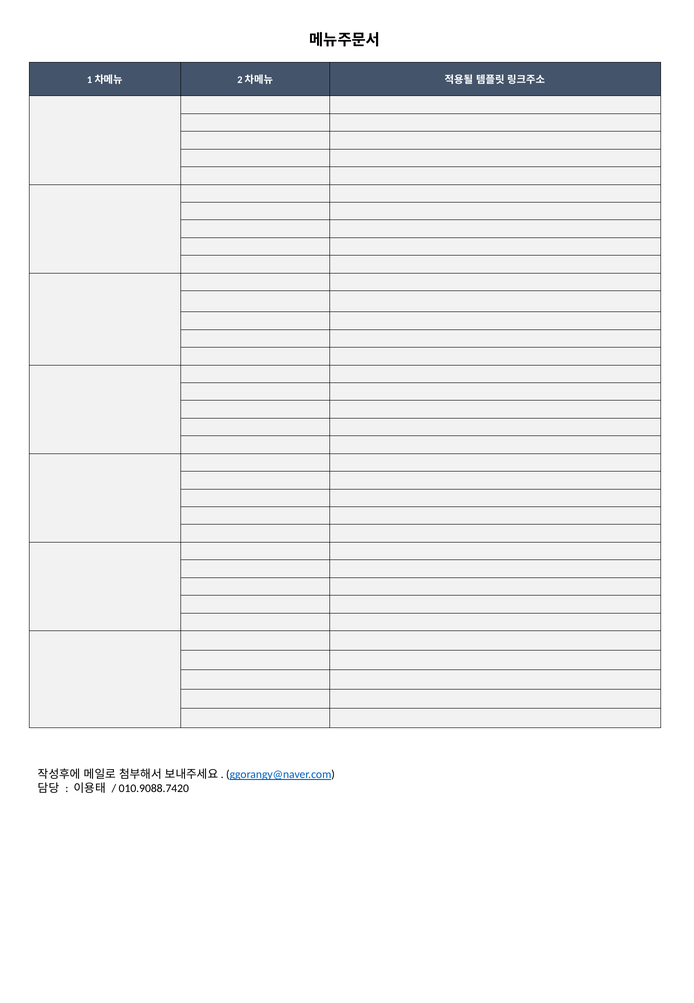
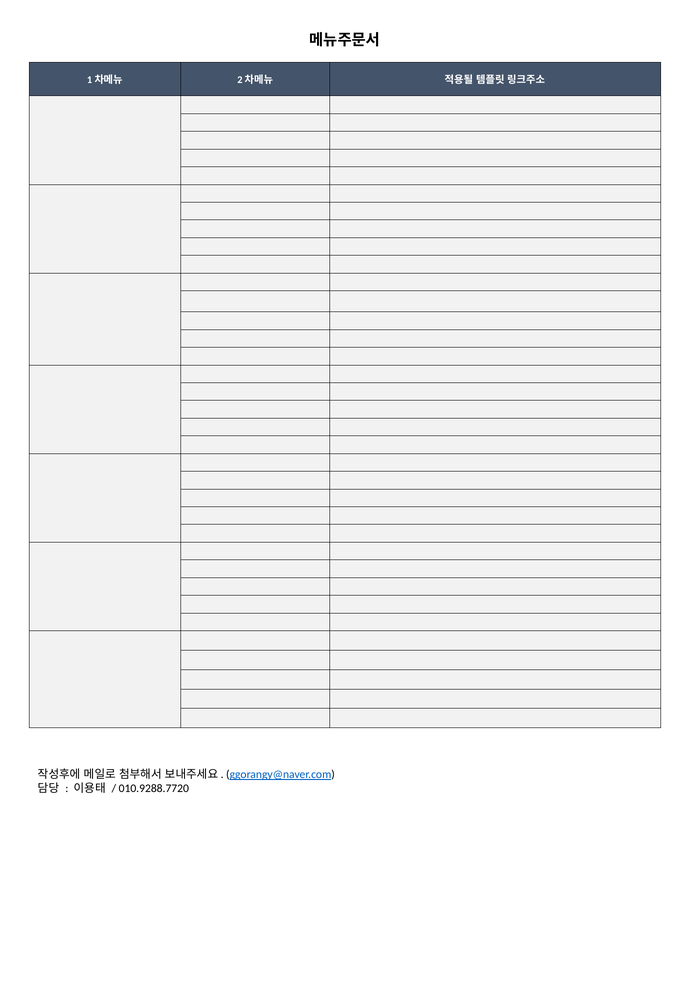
010.9088.7420: 010.9088.7420 -> 010.9288.7720 (154, 788)
